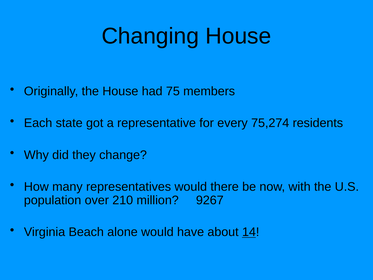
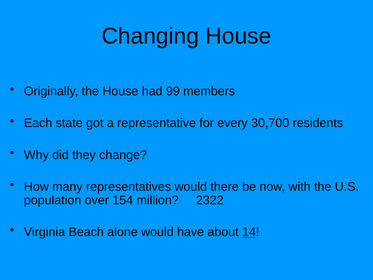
75: 75 -> 99 (173, 91)
75,274: 75,274 -> 30,700 (270, 123)
210: 210 -> 154 (123, 200)
9267: 9267 -> 2322 (210, 200)
